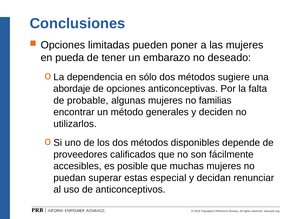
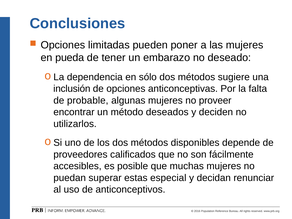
abordaje: abordaje -> inclusión (72, 89)
familias: familias -> proveer (215, 100)
generales: generales -> deseados (167, 112)
